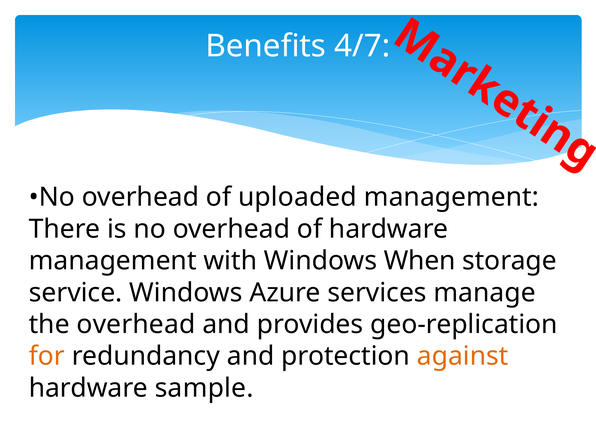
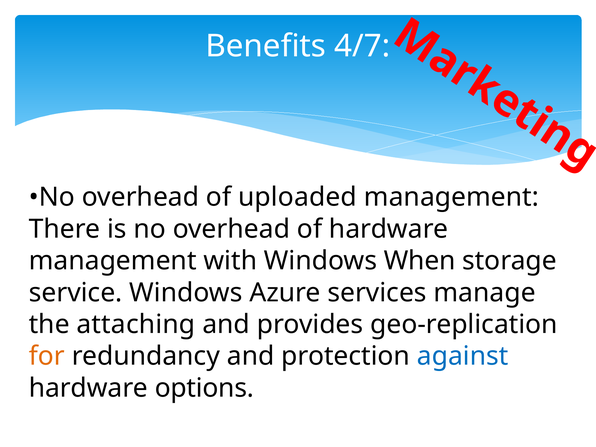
the overhead: overhead -> attaching (136, 324)
against colour: orange -> blue (463, 356)
sample: sample -> options (204, 388)
